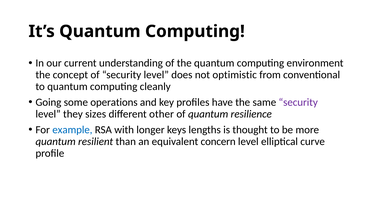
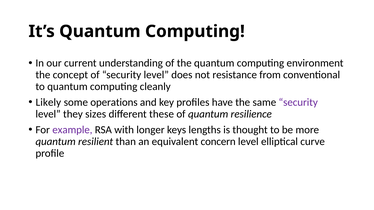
optimistic: optimistic -> resistance (235, 75)
Going: Going -> Likely (48, 102)
other: other -> these (162, 114)
example colour: blue -> purple (72, 130)
